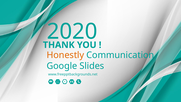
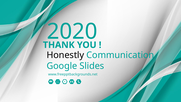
Honestly colour: orange -> black (65, 55)
